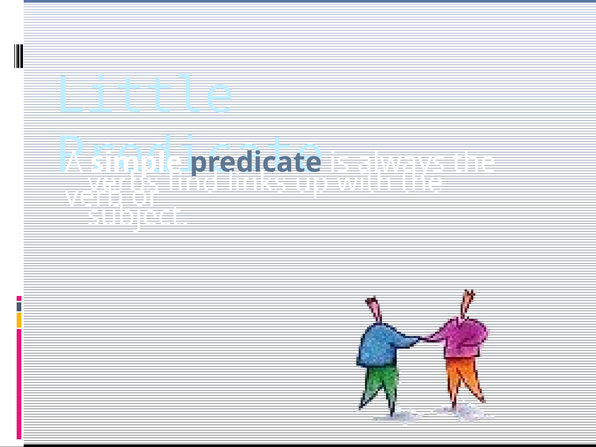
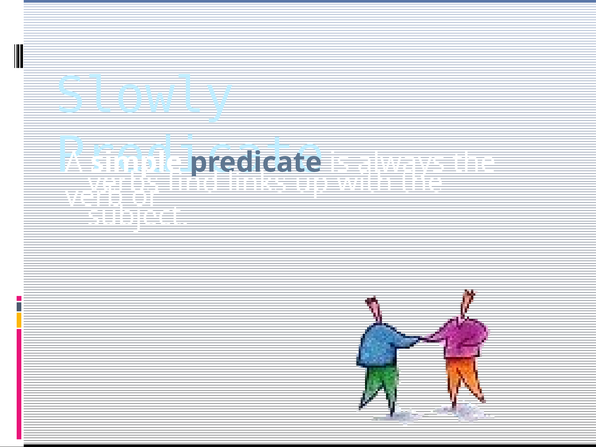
Little: Little -> Slowly (145, 96)
